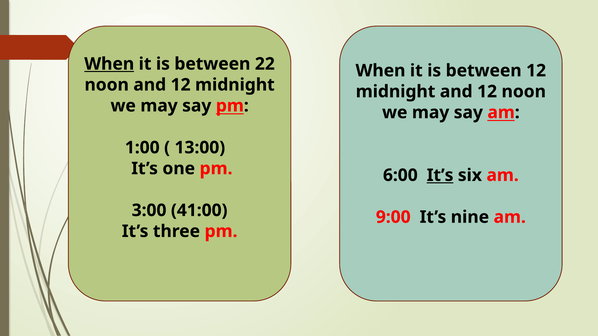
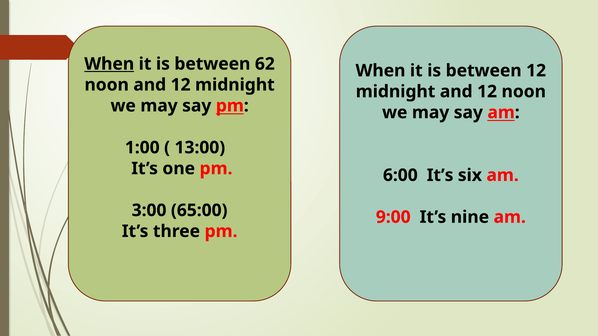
22: 22 -> 62 (265, 64)
It’s underline: present -> none (440, 175)
41:00: 41:00 -> 65:00 (199, 211)
